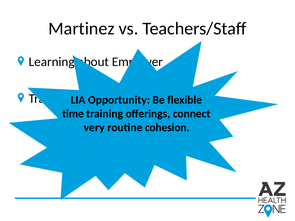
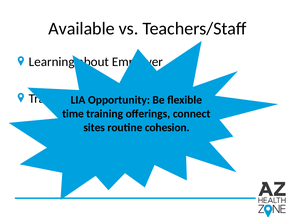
Martinez: Martinez -> Available (82, 29)
very: very -> sites (94, 128)
